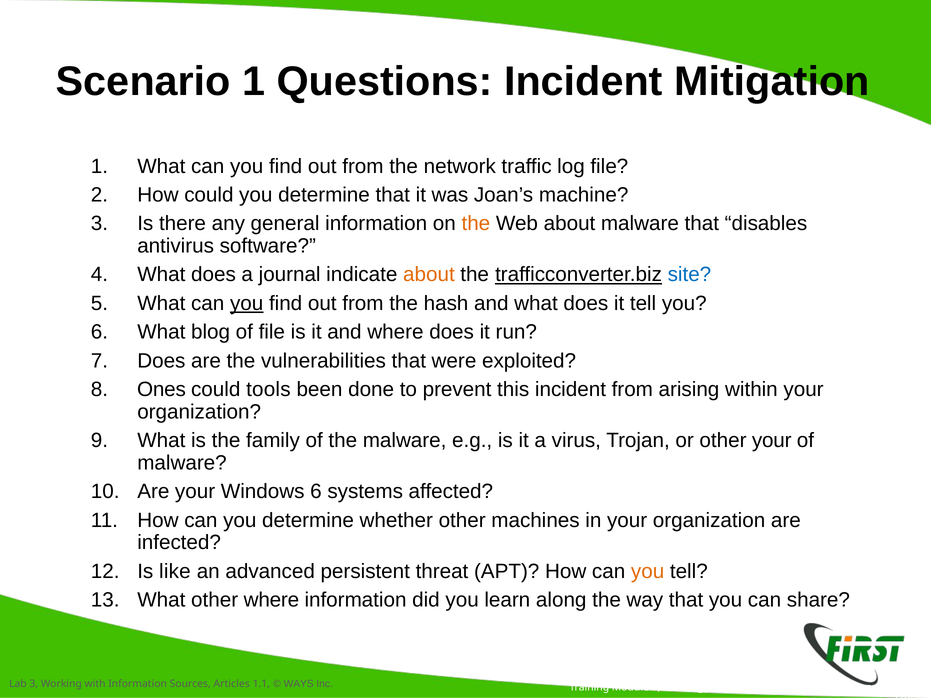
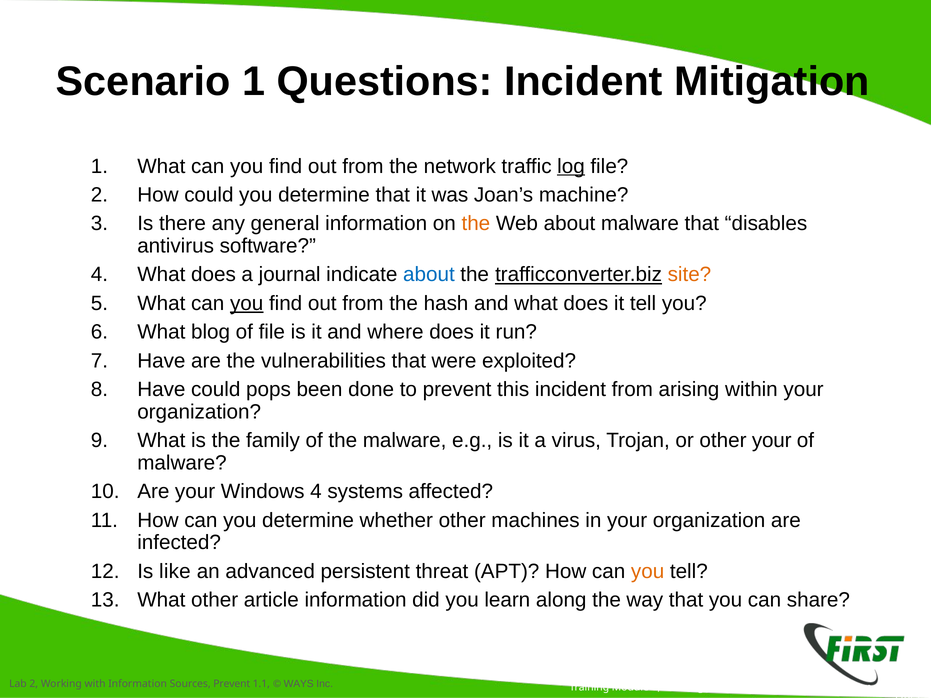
log underline: none -> present (571, 166)
about colour: orange -> blue (429, 275)
site colour: blue -> orange (689, 275)
7 Does: Does -> Have (161, 361)
Ones: Ones -> Have (161, 390)
tools: tools -> pops (268, 390)
Windows 6: 6 -> 4 (316, 492)
other where: where -> article (271, 600)
3: 3 -> 2 (34, 684)
Sources Articles: Articles -> Prevent (232, 684)
